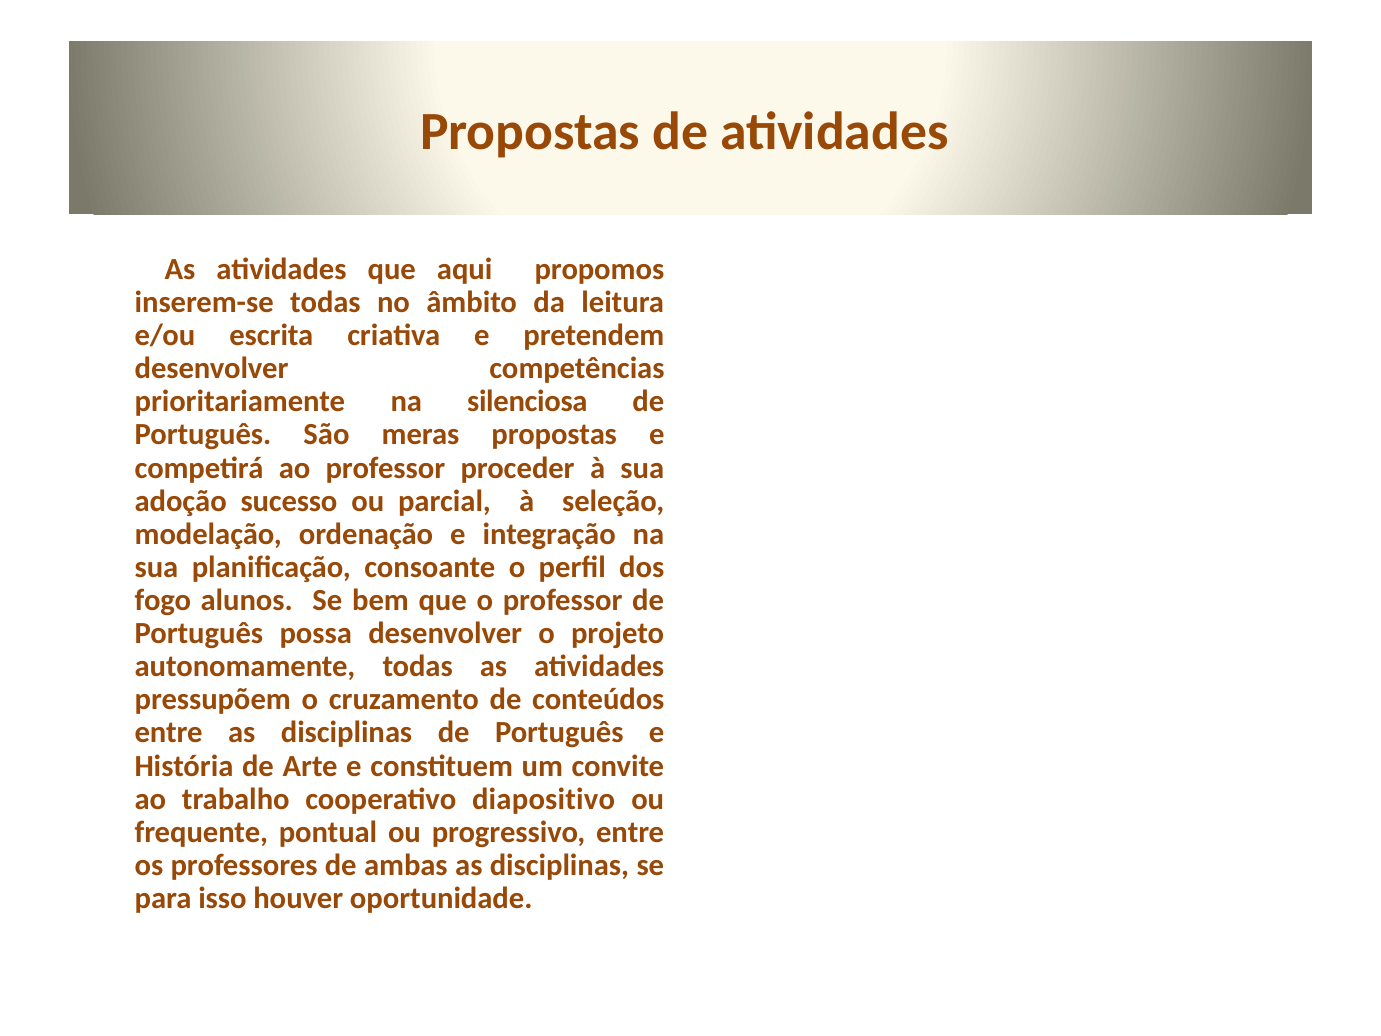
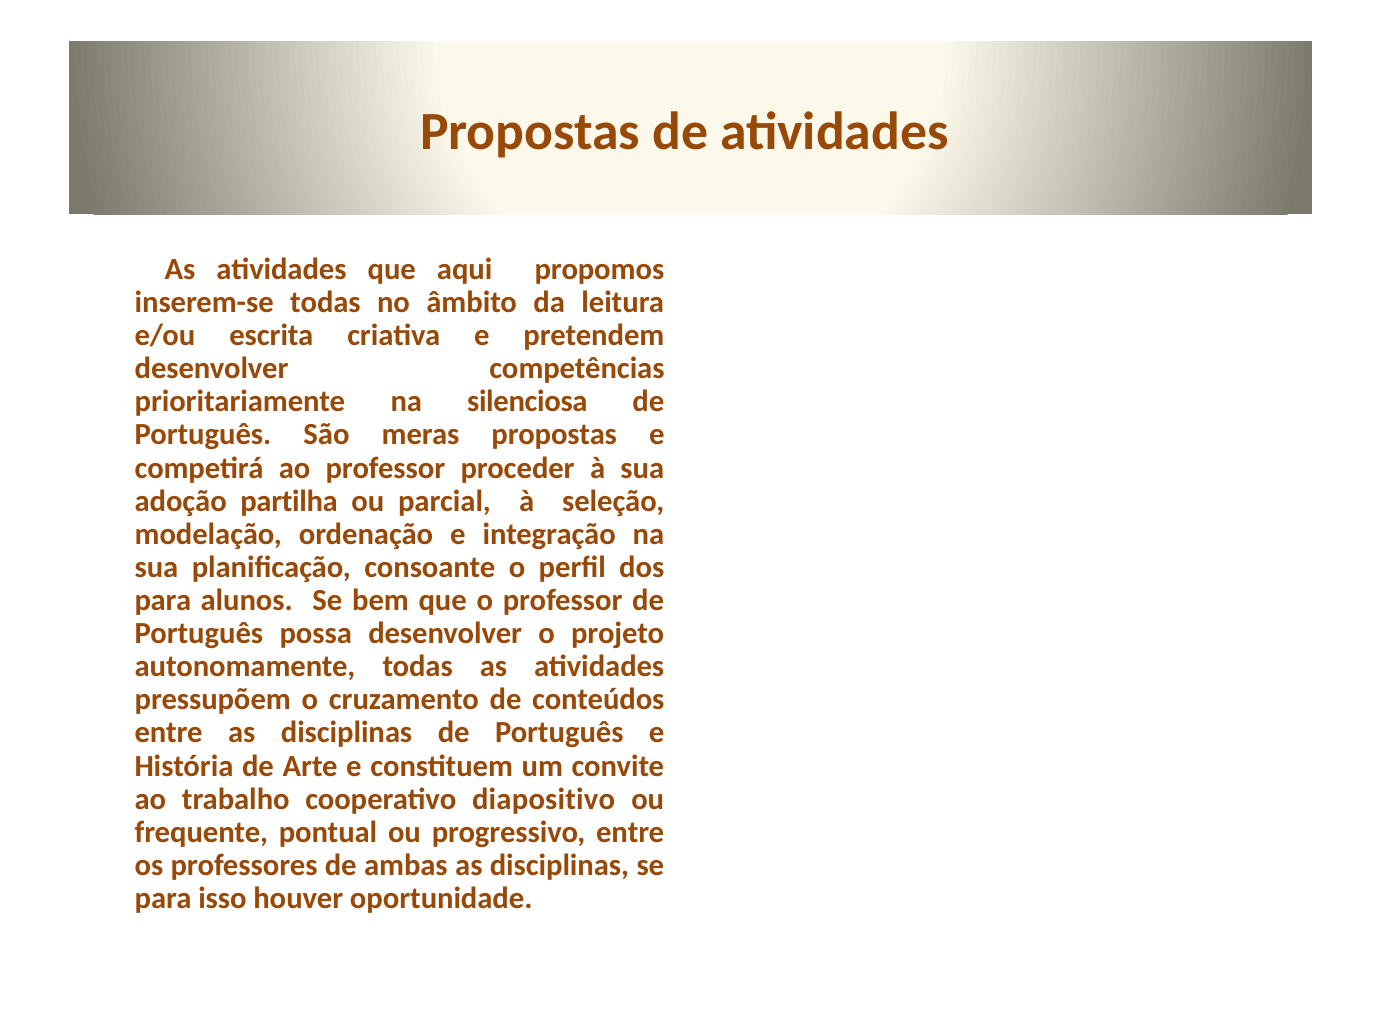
sucesso: sucesso -> partilha (289, 501)
fogo: fogo -> para (163, 600)
